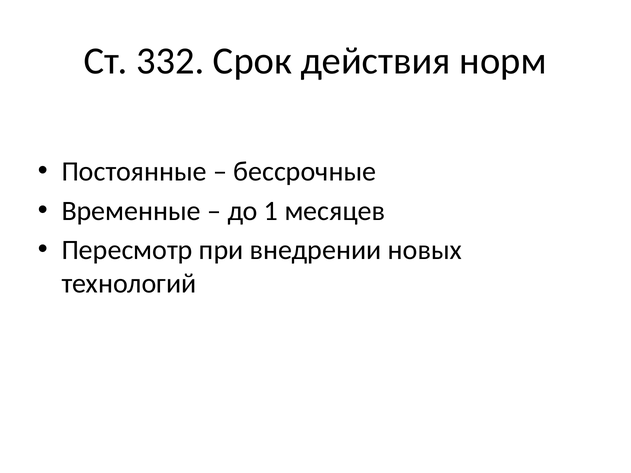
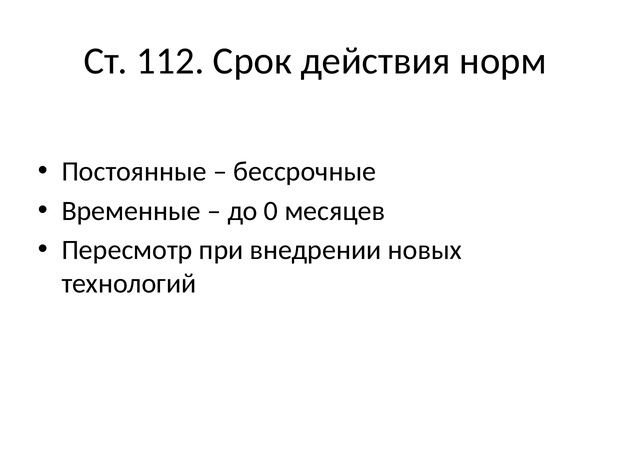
332: 332 -> 112 (170, 61)
1: 1 -> 0 (271, 211)
